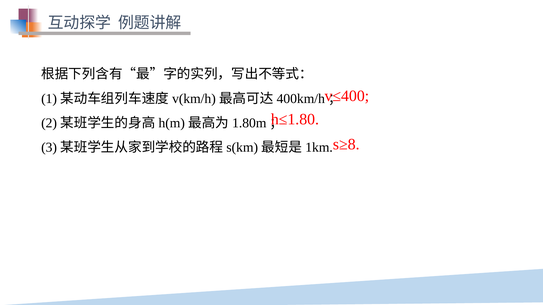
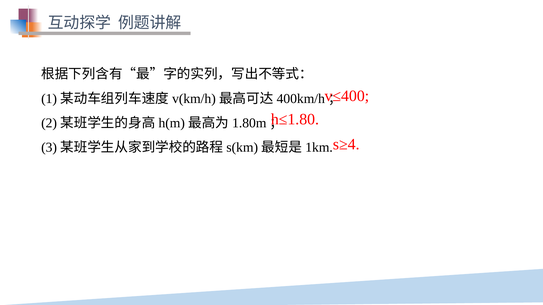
s≥8: s≥8 -> s≥4 (346, 145)
